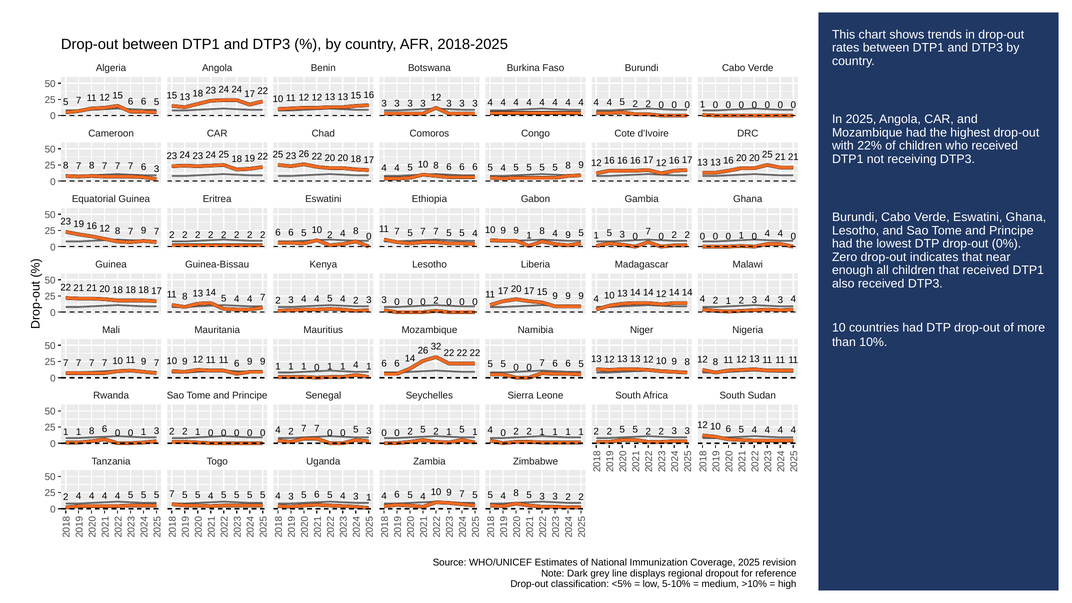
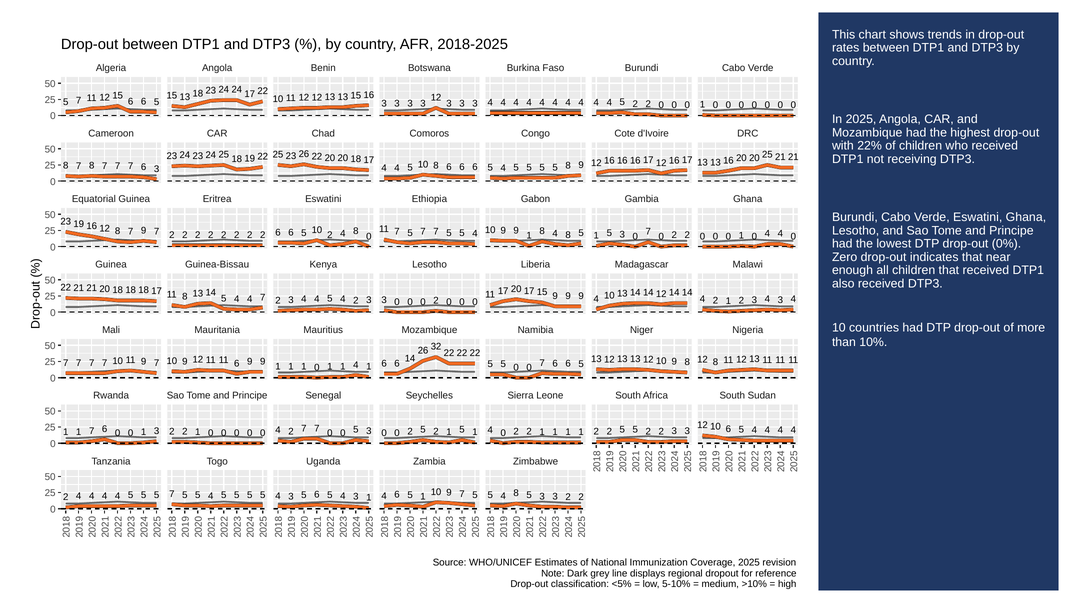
8 4 9: 9 -> 8 (568, 235)
1 1 8: 8 -> 7 (92, 431)
4 6 5 4: 4 -> 1 (423, 497)
